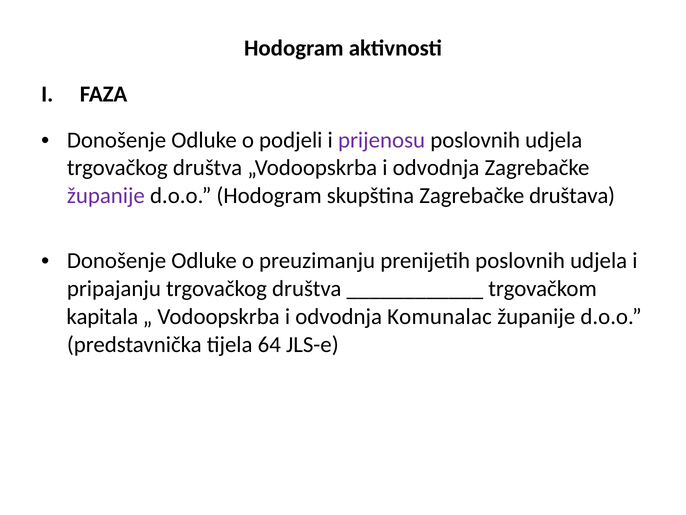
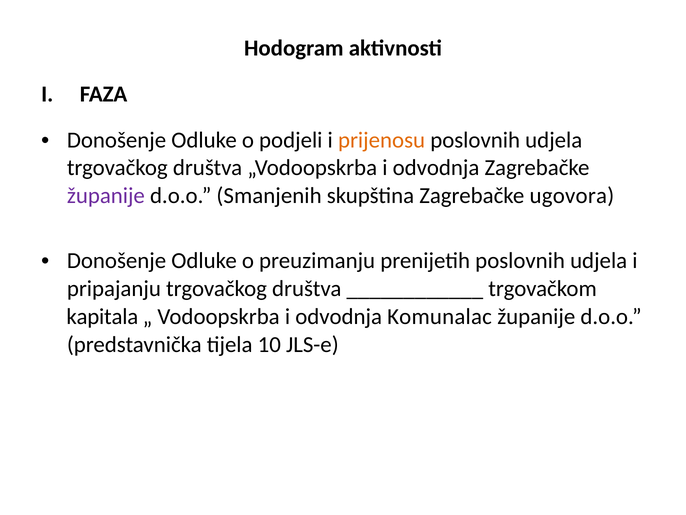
prijenosu colour: purple -> orange (382, 140)
d.o.o Hodogram: Hodogram -> Smanjenih (269, 196)
društava: društava -> ugovora (572, 196)
64: 64 -> 10 (269, 344)
